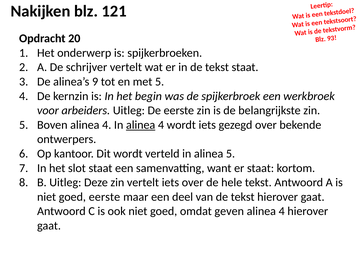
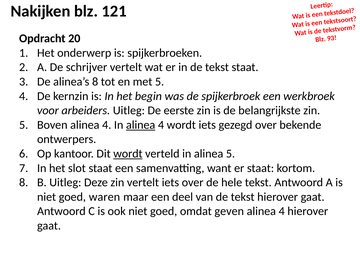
alinea’s 9: 9 -> 8 (95, 82)
wordt underline: none -> present (128, 154)
goed eerste: eerste -> waren (104, 197)
